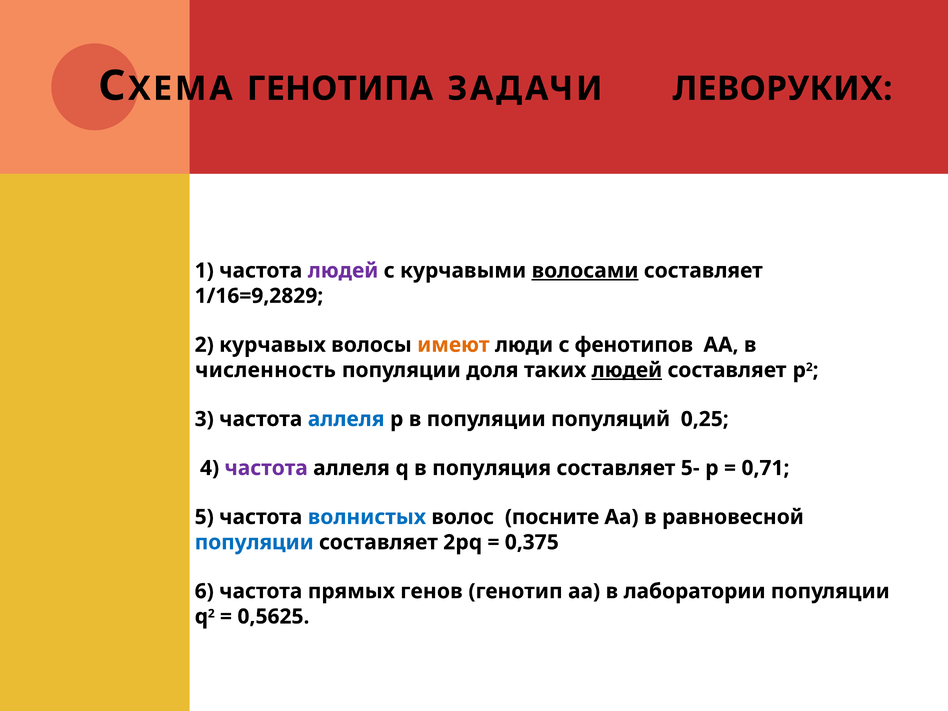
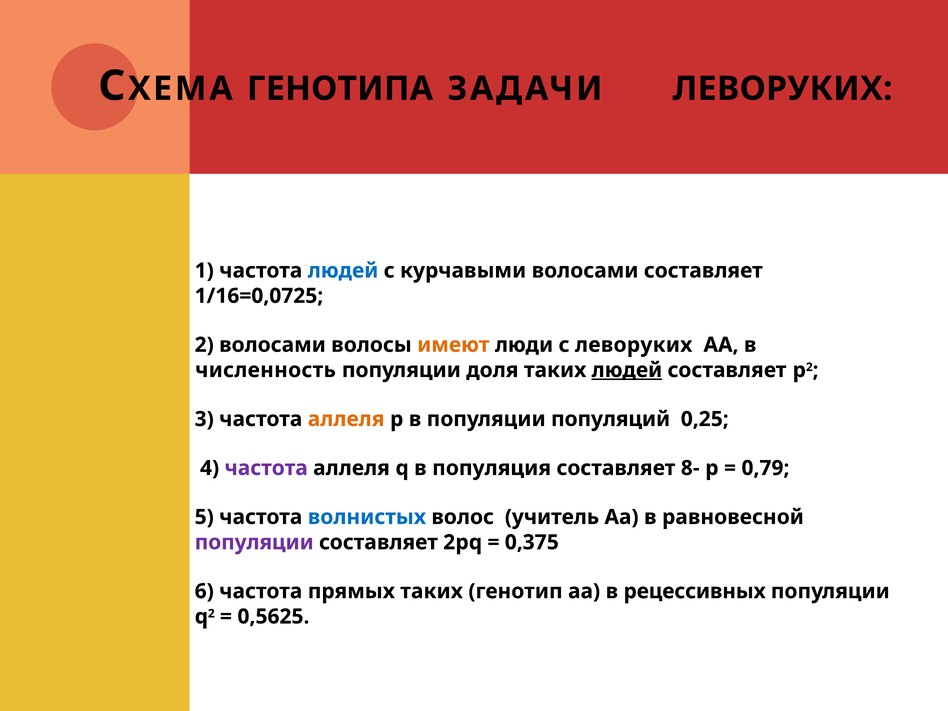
людей colour: purple -> blue (343, 271)
волосами underline: present -> none (585, 271)
1/16=9,2829: 1/16=9,2829 -> 1/16=0,0725 (259, 296)
2 курчавых: курчавых -> волосами (272, 345)
с фенотипов: фенотипов -> леворуких (634, 345)
аллеля colour: blue -> orange (346, 419)
5-: 5- -> 8- (690, 468)
0,71: 0,71 -> 0,79 (765, 468)
посните: посните -> учитель (552, 517)
популяции colour: blue -> purple (254, 542)
прямых генов: генов -> таких (432, 591)
лаборатории: лаборатории -> рецессивных (695, 591)
